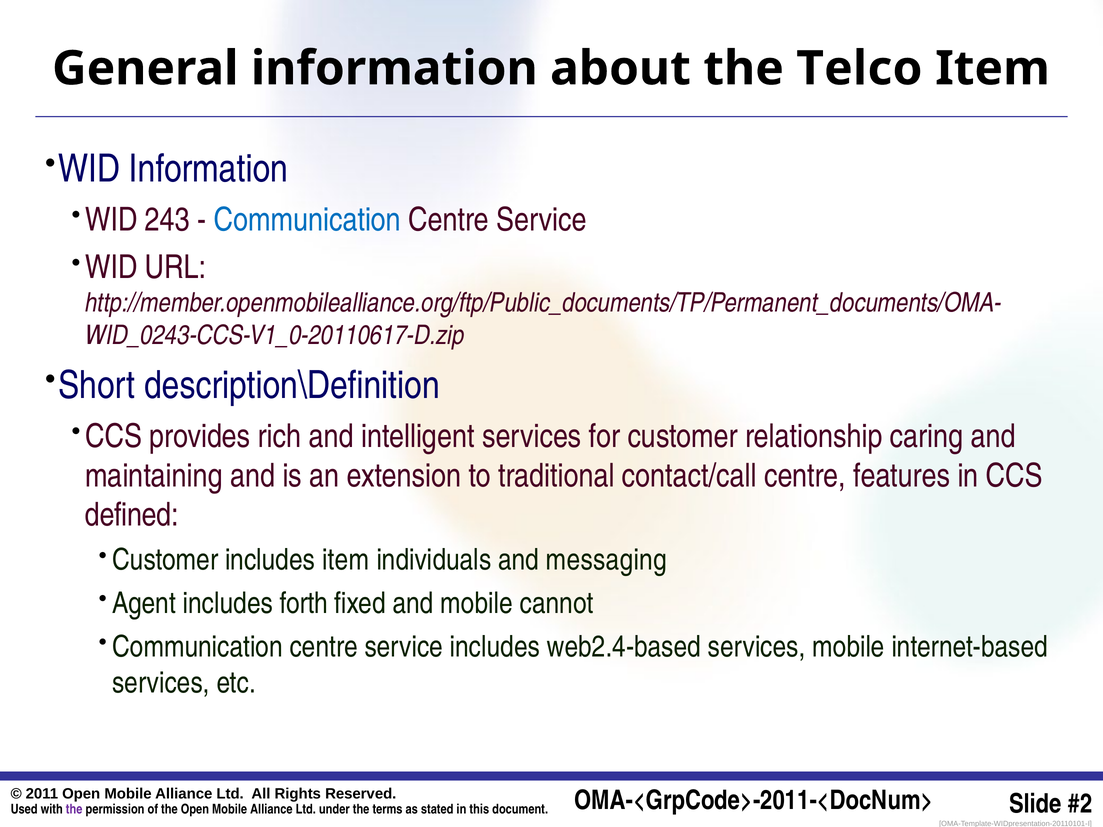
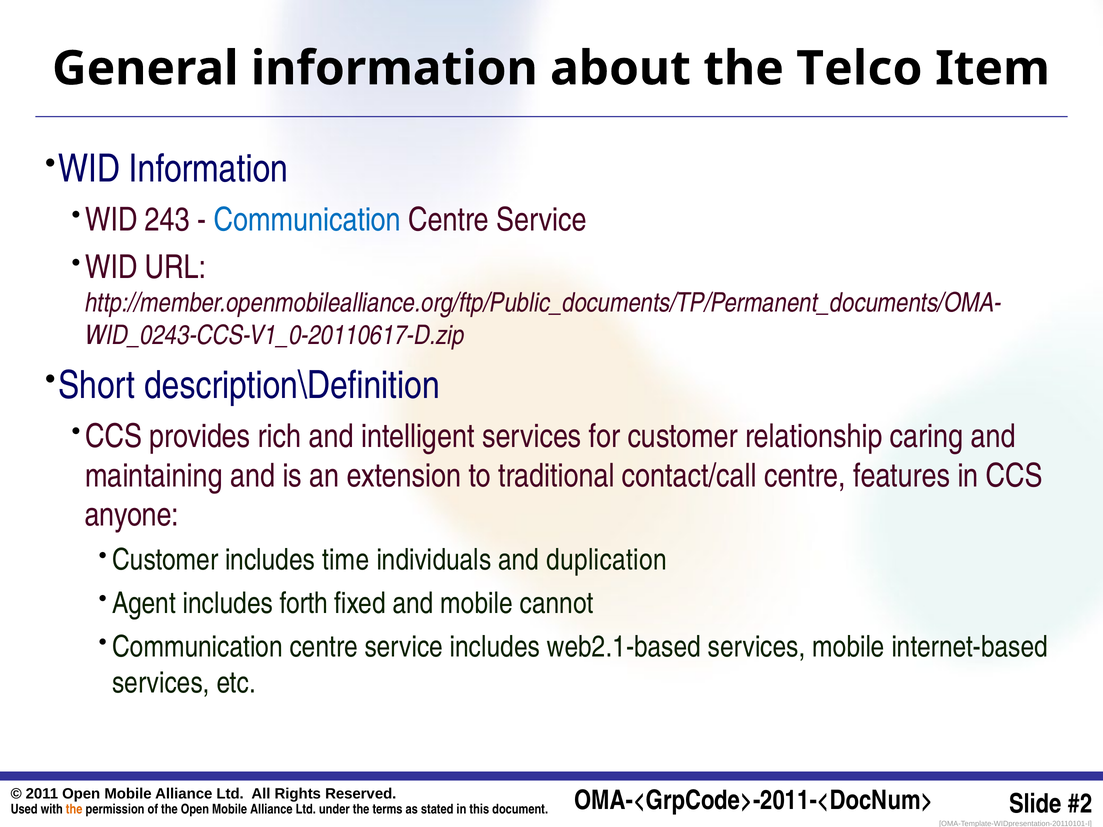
defined: defined -> anyone (132, 515)
includes item: item -> time (346, 560)
messaging: messaging -> duplication (606, 560)
web2.4-based: web2.4-based -> web2.1-based (624, 647)
the colour: purple -> orange (74, 810)
